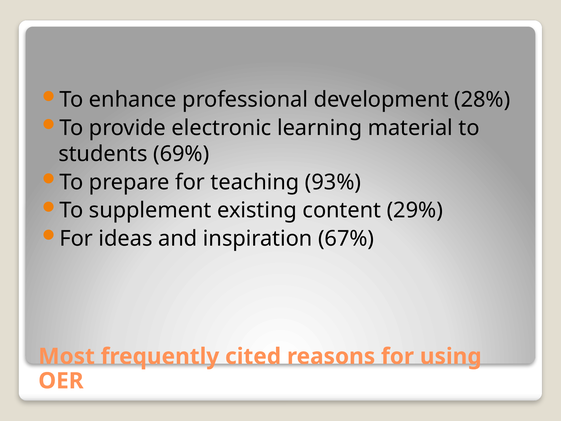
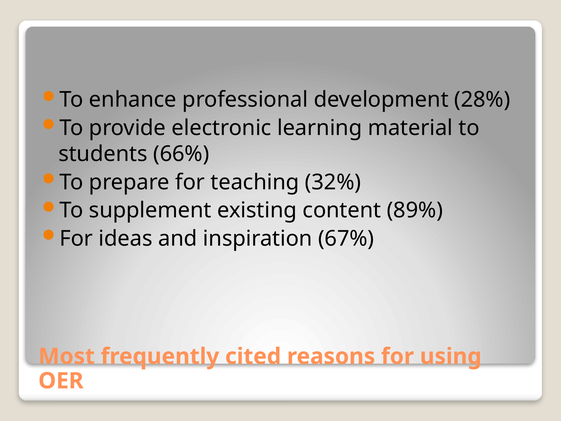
69%: 69% -> 66% (181, 154)
93%: 93% -> 32% (333, 182)
29%: 29% -> 89% (415, 210)
